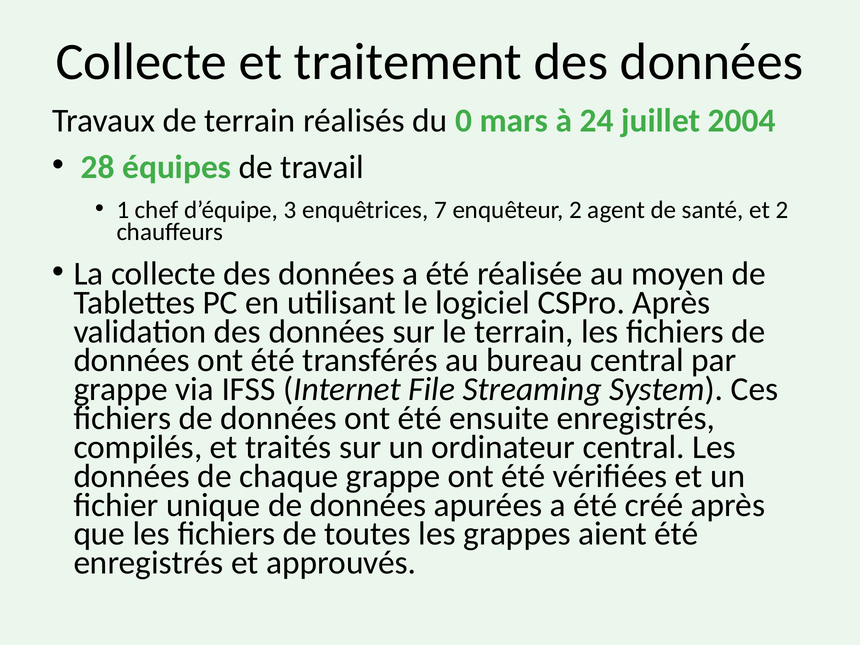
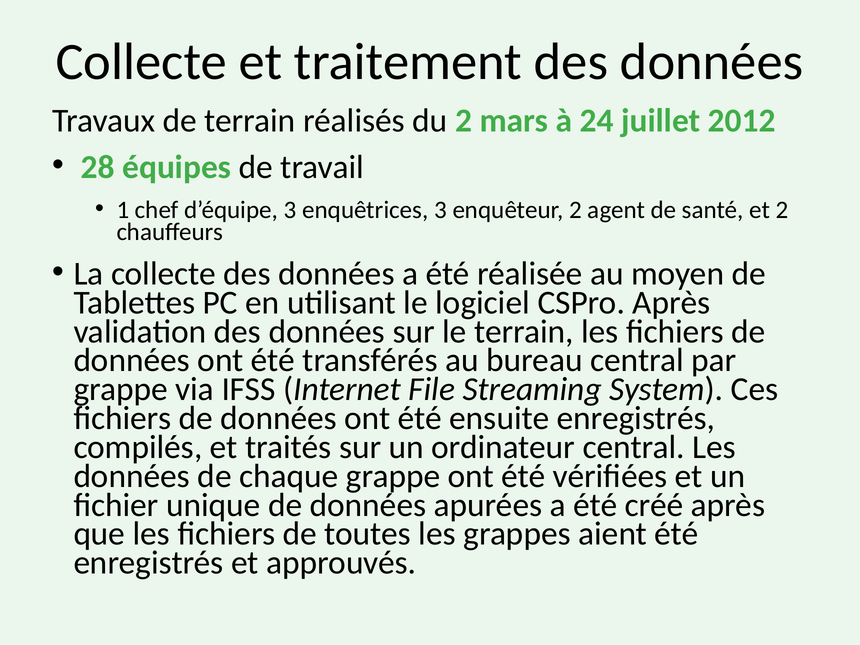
du 0: 0 -> 2 (464, 121)
2004: 2004 -> 2012 (742, 121)
enquêtrices 7: 7 -> 3 (441, 210)
